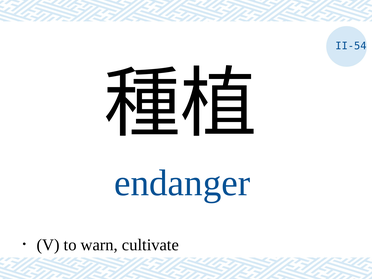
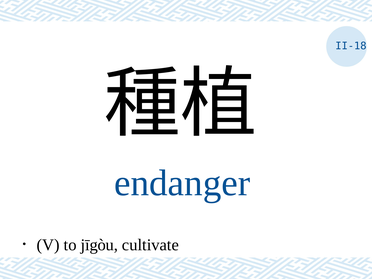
II-54: II-54 -> II-18 (351, 46)
warn: warn -> jīgòu (99, 245)
